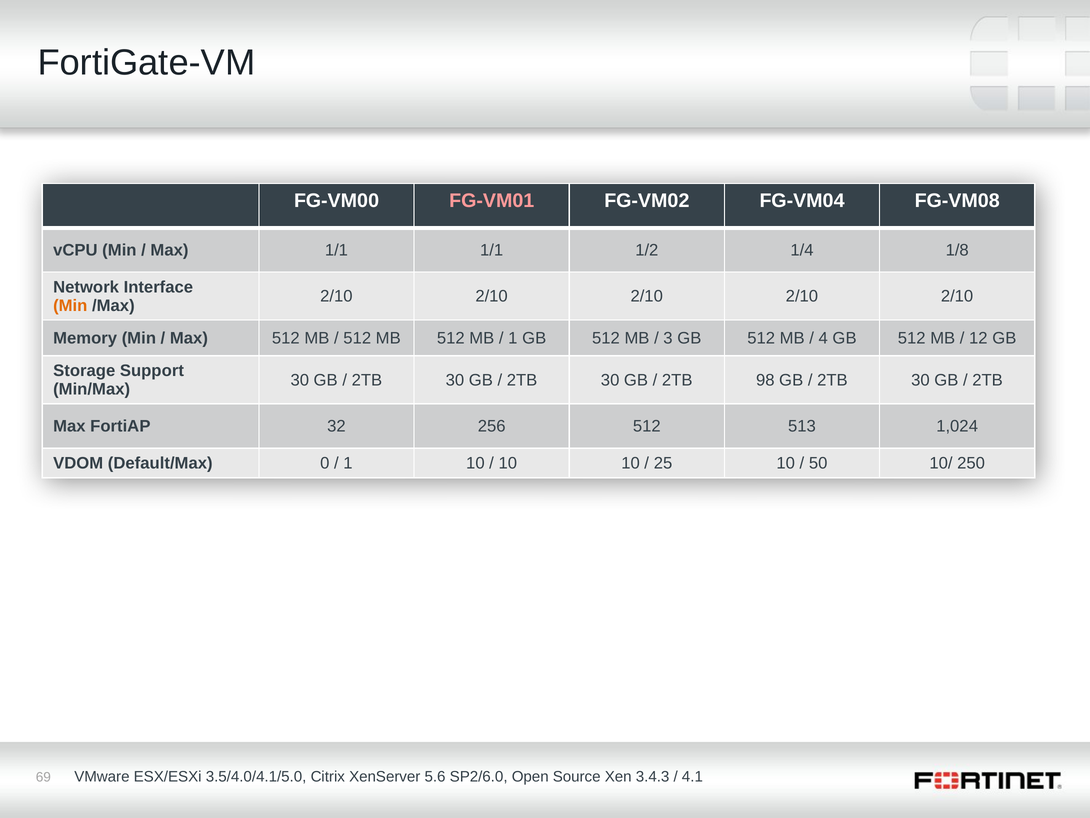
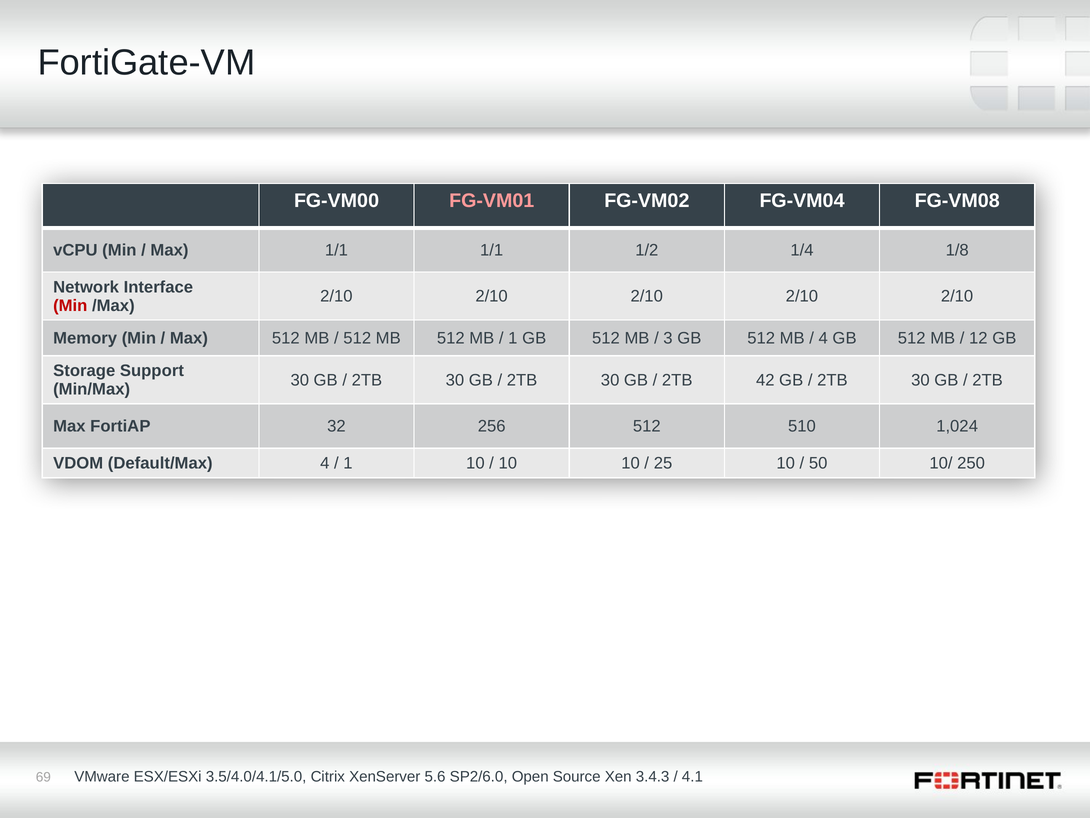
Min colour: orange -> red (70, 305)
98: 98 -> 42 (765, 380)
513: 513 -> 510 (802, 426)
Default/Max 0: 0 -> 4 (325, 463)
